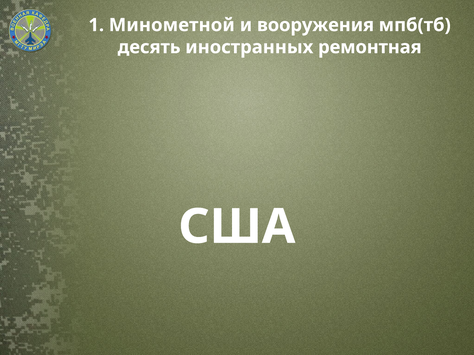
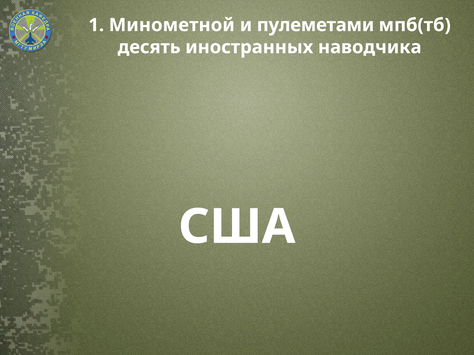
вооружения: вооружения -> пулеметами (316, 25)
ремонтная: ремонтная -> наводчика (370, 47)
